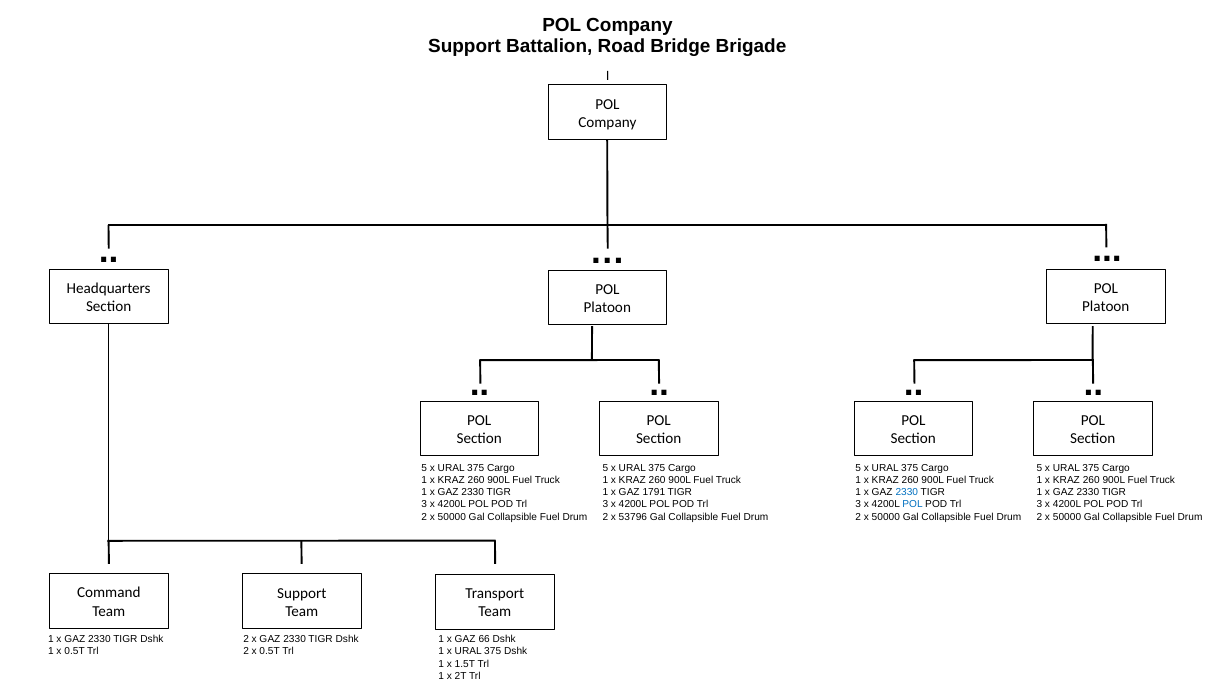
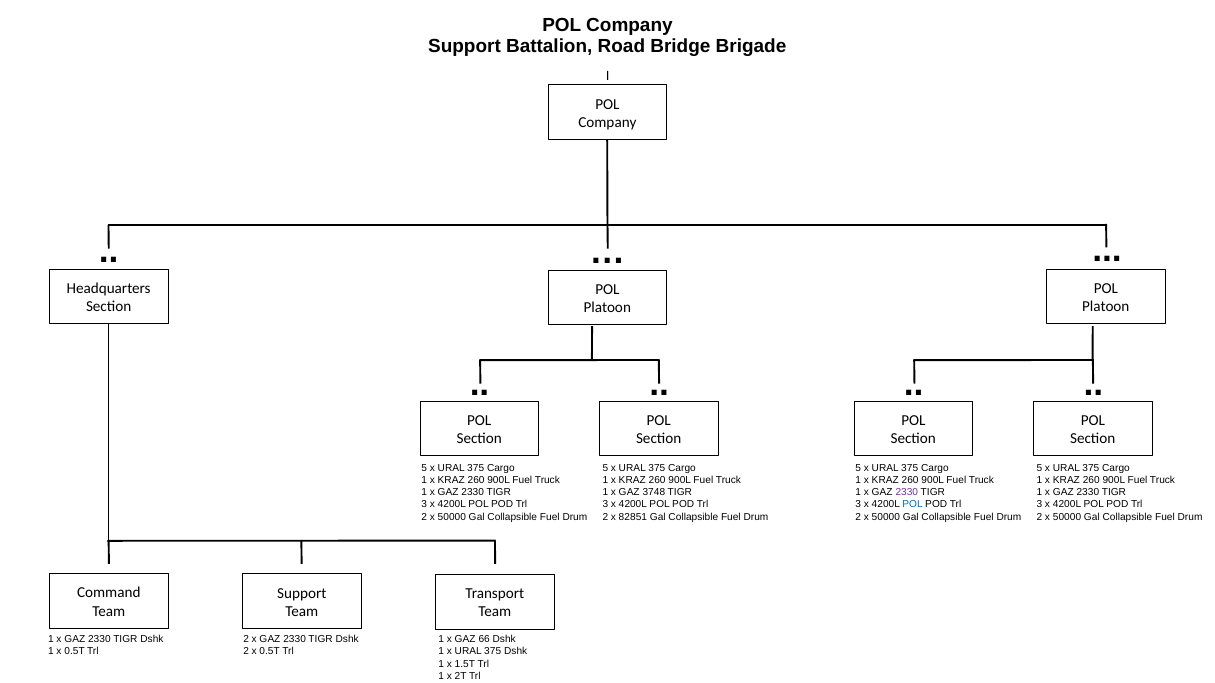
1791: 1791 -> 3748 (654, 493)
2330 colour: blue -> purple (907, 493)
53796: 53796 -> 82851 (633, 517)
